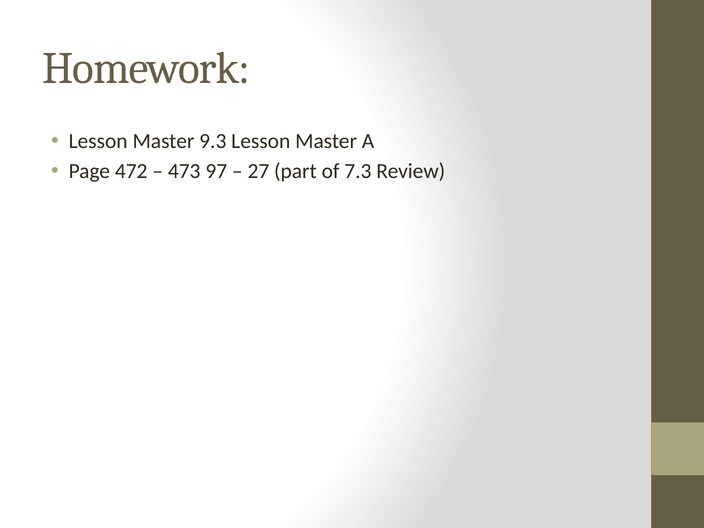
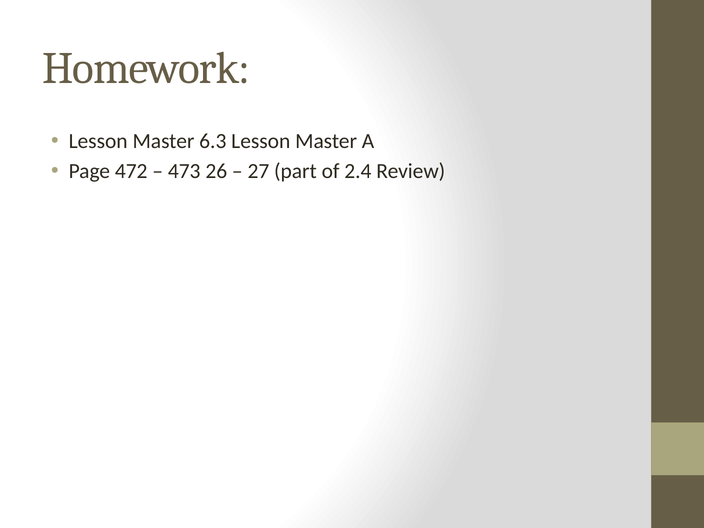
9.3: 9.3 -> 6.3 (213, 141)
97: 97 -> 26 (216, 171)
7.3: 7.3 -> 2.4 (358, 171)
